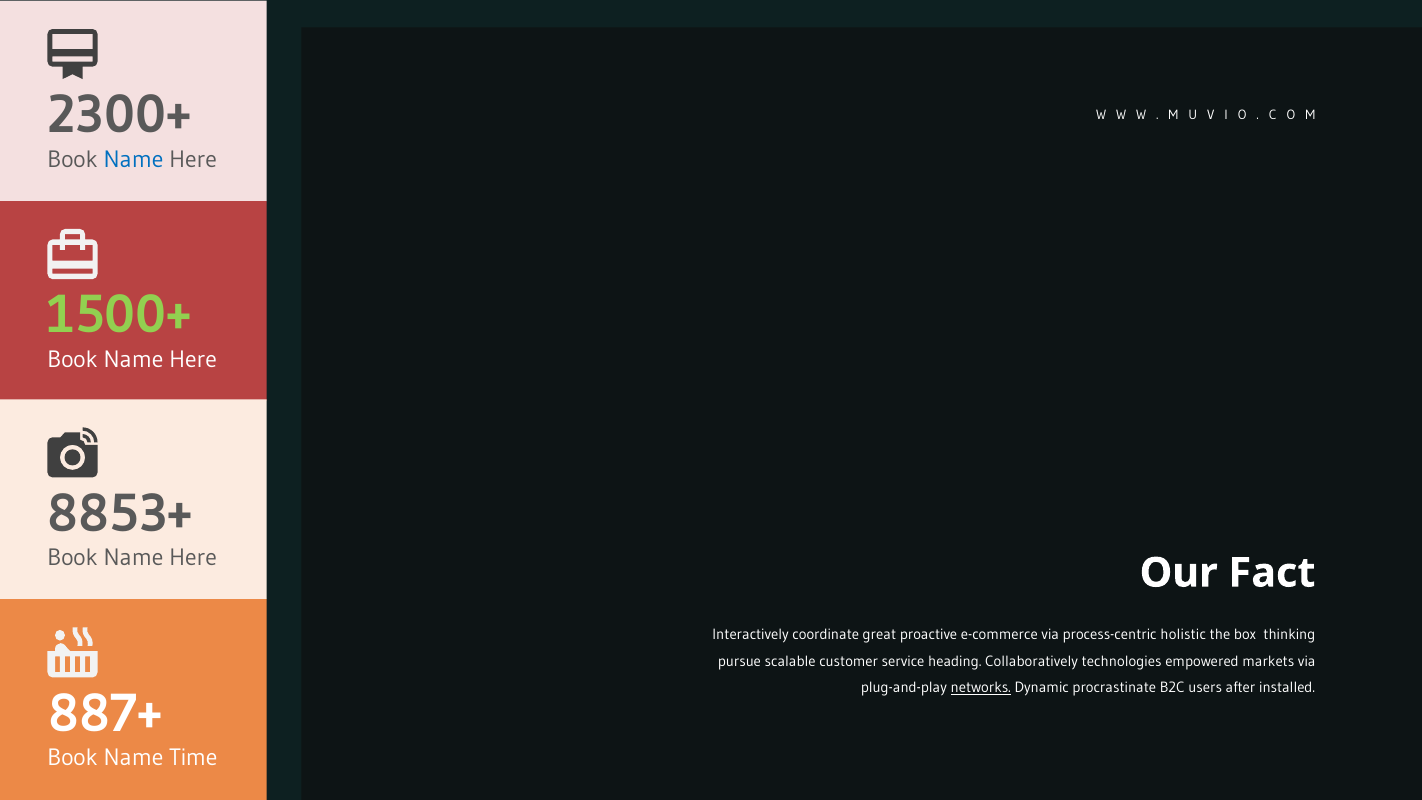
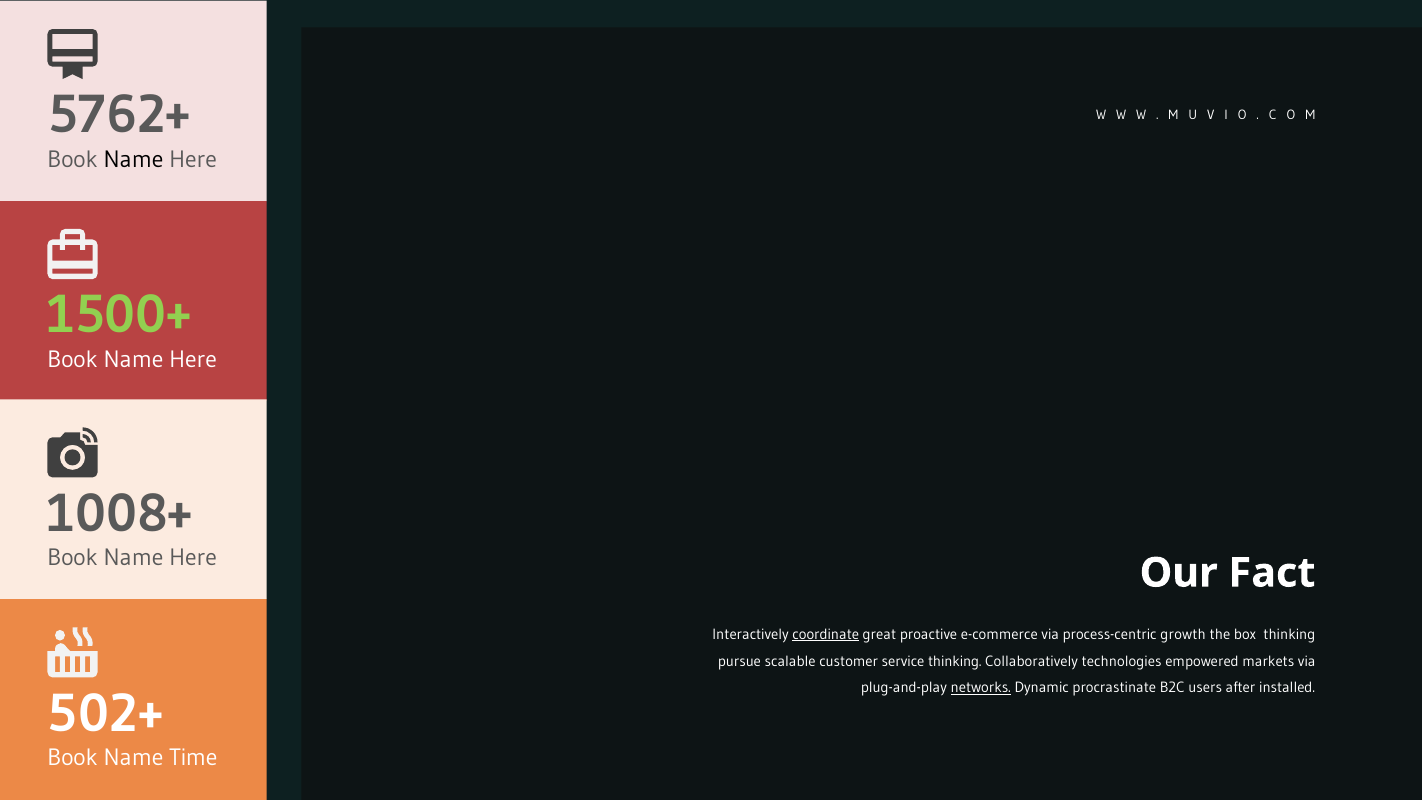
2300+: 2300+ -> 5762+ (119, 115)
Name colour: blue -> black (134, 160)
8853+: 8853+ -> 1008+ (120, 514)
coordinate underline: none -> present (826, 634)
holistic: holistic -> growth (1183, 634)
service heading: heading -> thinking (955, 661)
887+: 887+ -> 502+ (106, 713)
